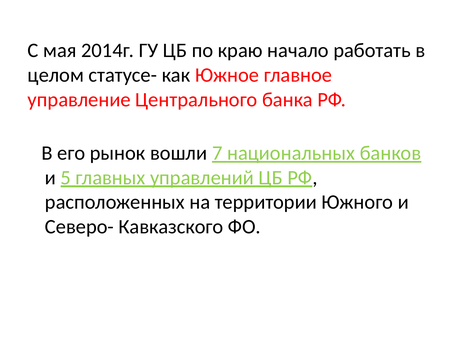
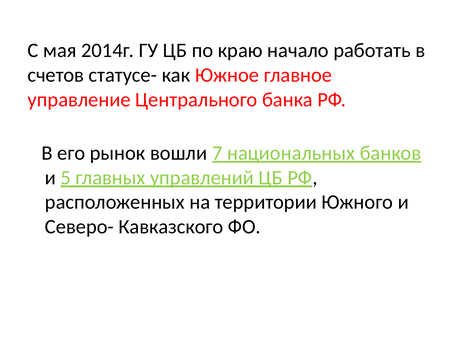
целом: целом -> счетов (56, 75)
